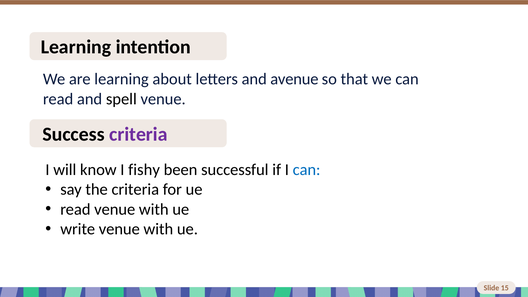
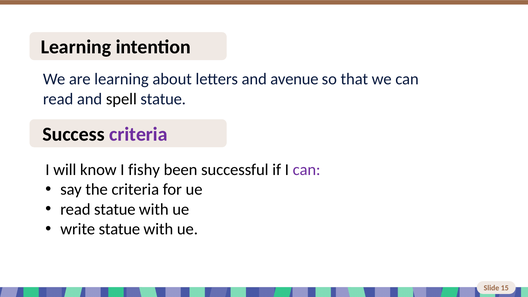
venue: venue -> statue (163, 99)
can colour: blue -> purple (307, 170)
read venue: venue -> statue (115, 209)
write venue: venue -> statue (119, 229)
